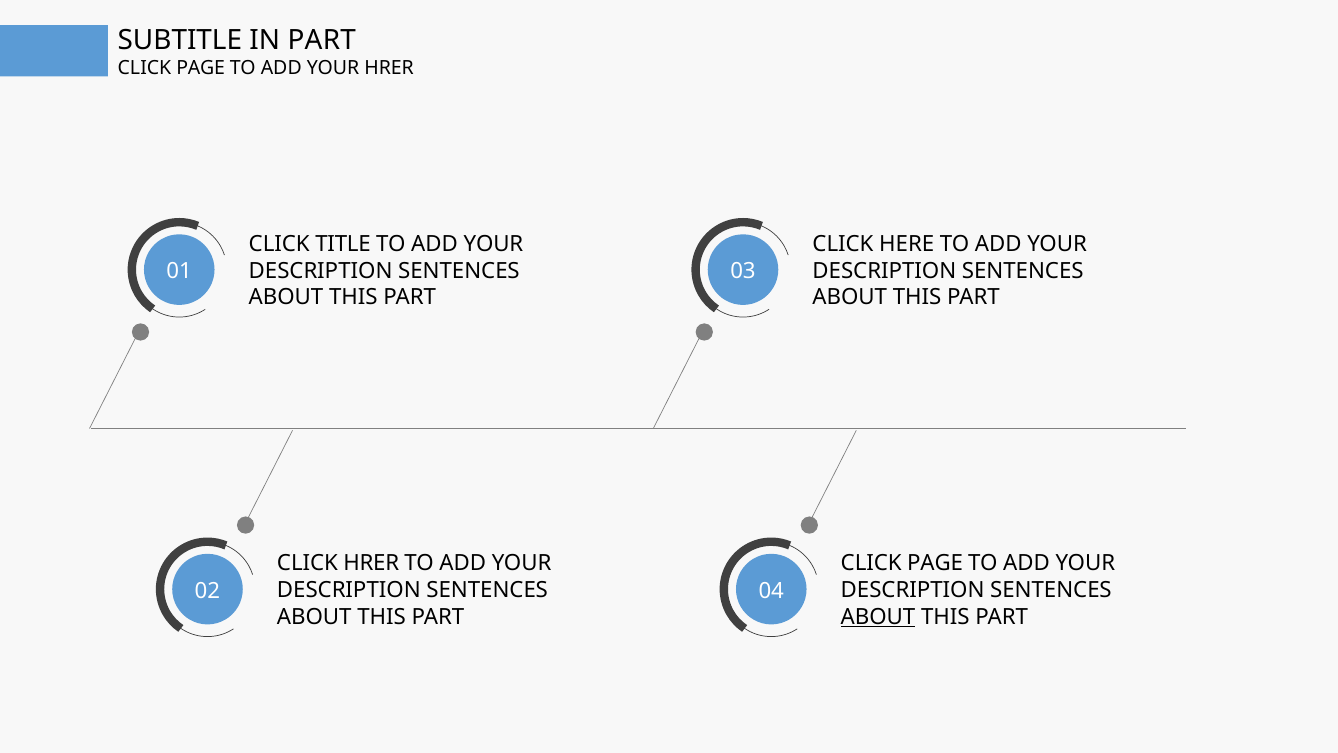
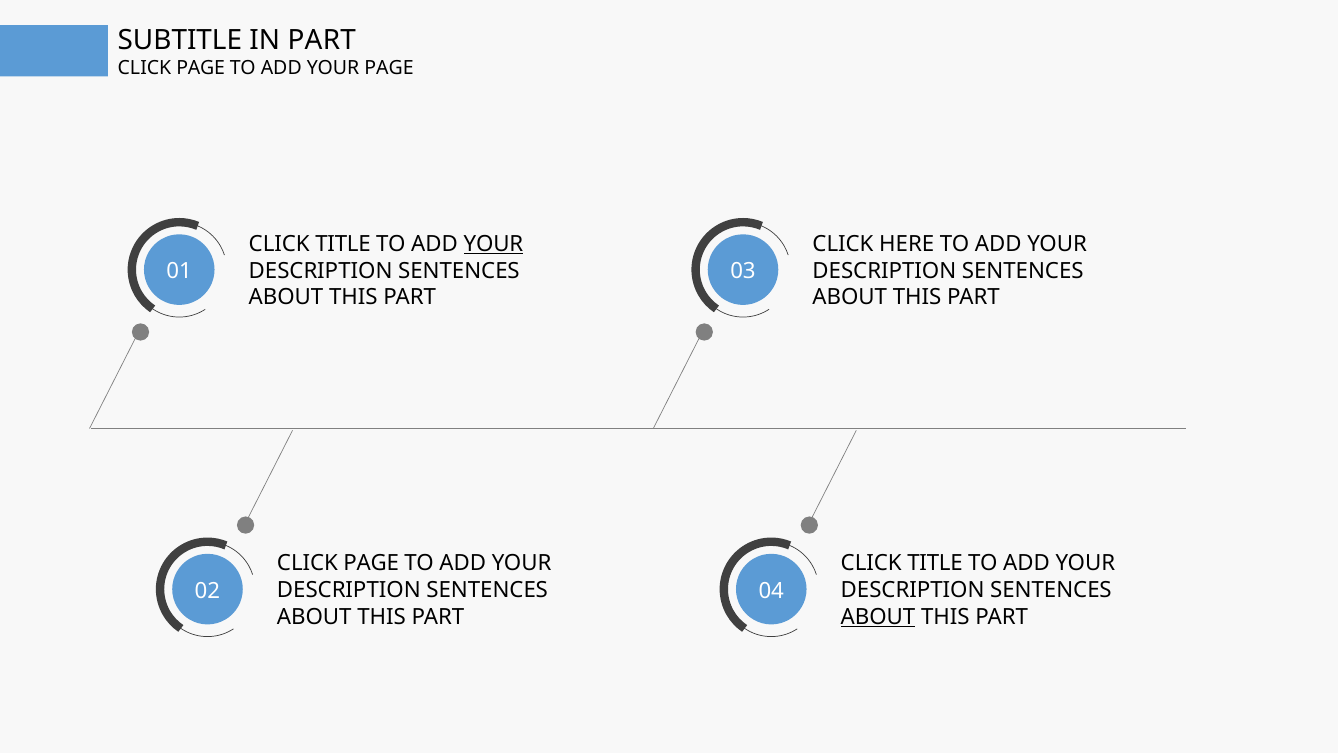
YOUR HRER: HRER -> PAGE (389, 68)
YOUR underline: none -> present (493, 244)
HRER: HRER -> PAGE (371, 563)
PAGE: PAGE -> TITLE (935, 563)
